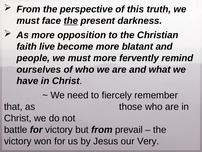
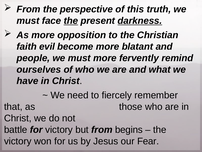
darkness underline: none -> present (140, 21)
live: live -> evil (47, 46)
prevail: prevail -> begins (129, 129)
Very: Very -> Fear (148, 141)
